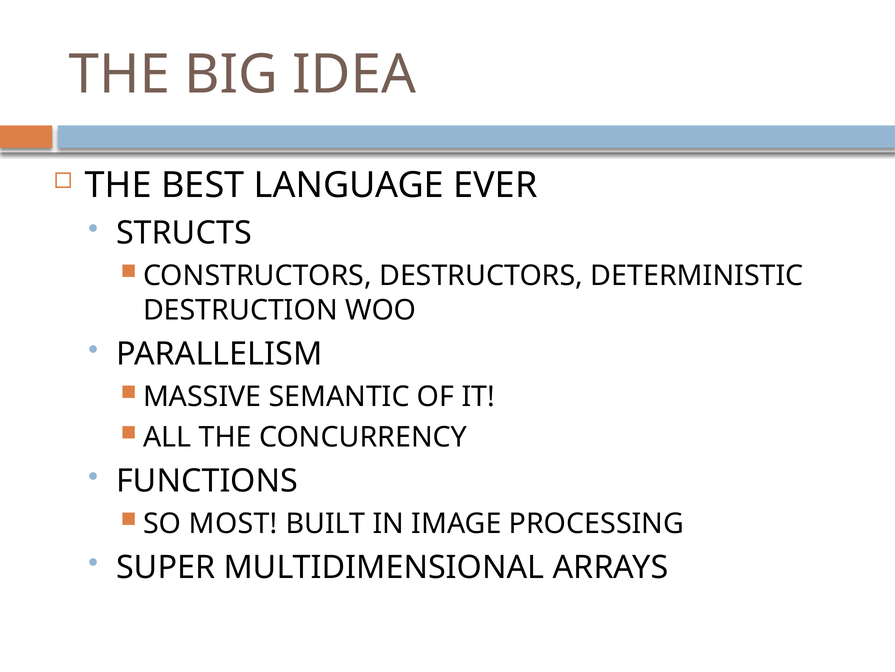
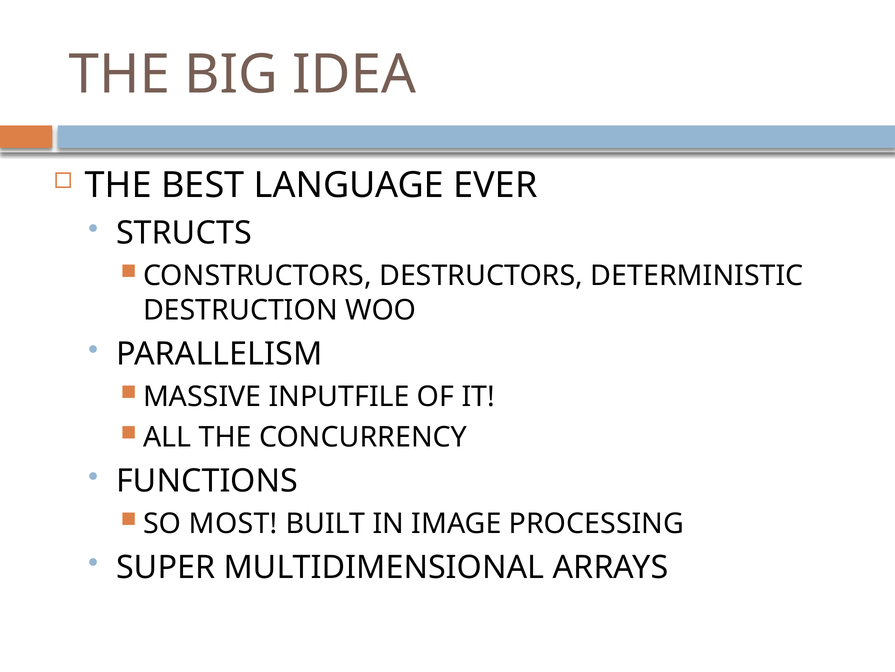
SEMANTIC: SEMANTIC -> INPUTFILE (339, 396)
